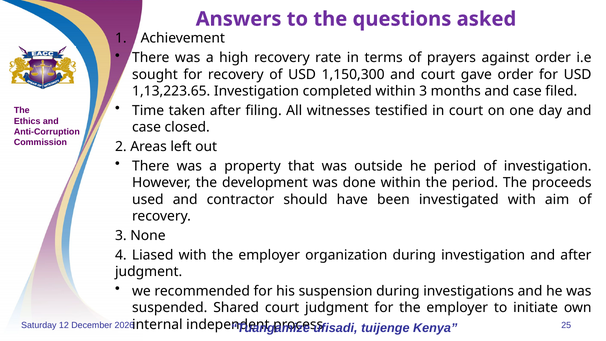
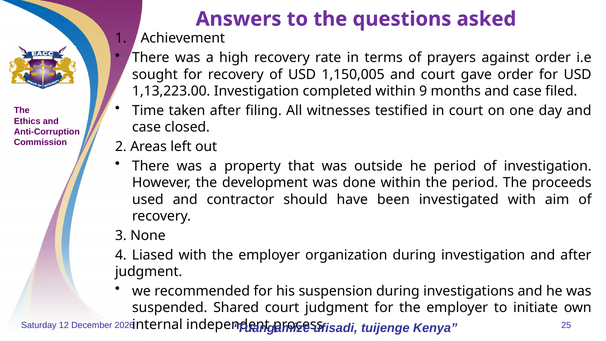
1,150,300: 1,150,300 -> 1,150,005 (353, 74)
1,13,223.65: 1,13,223.65 -> 1,13,223.00 (171, 91)
within 3: 3 -> 9 (423, 91)
